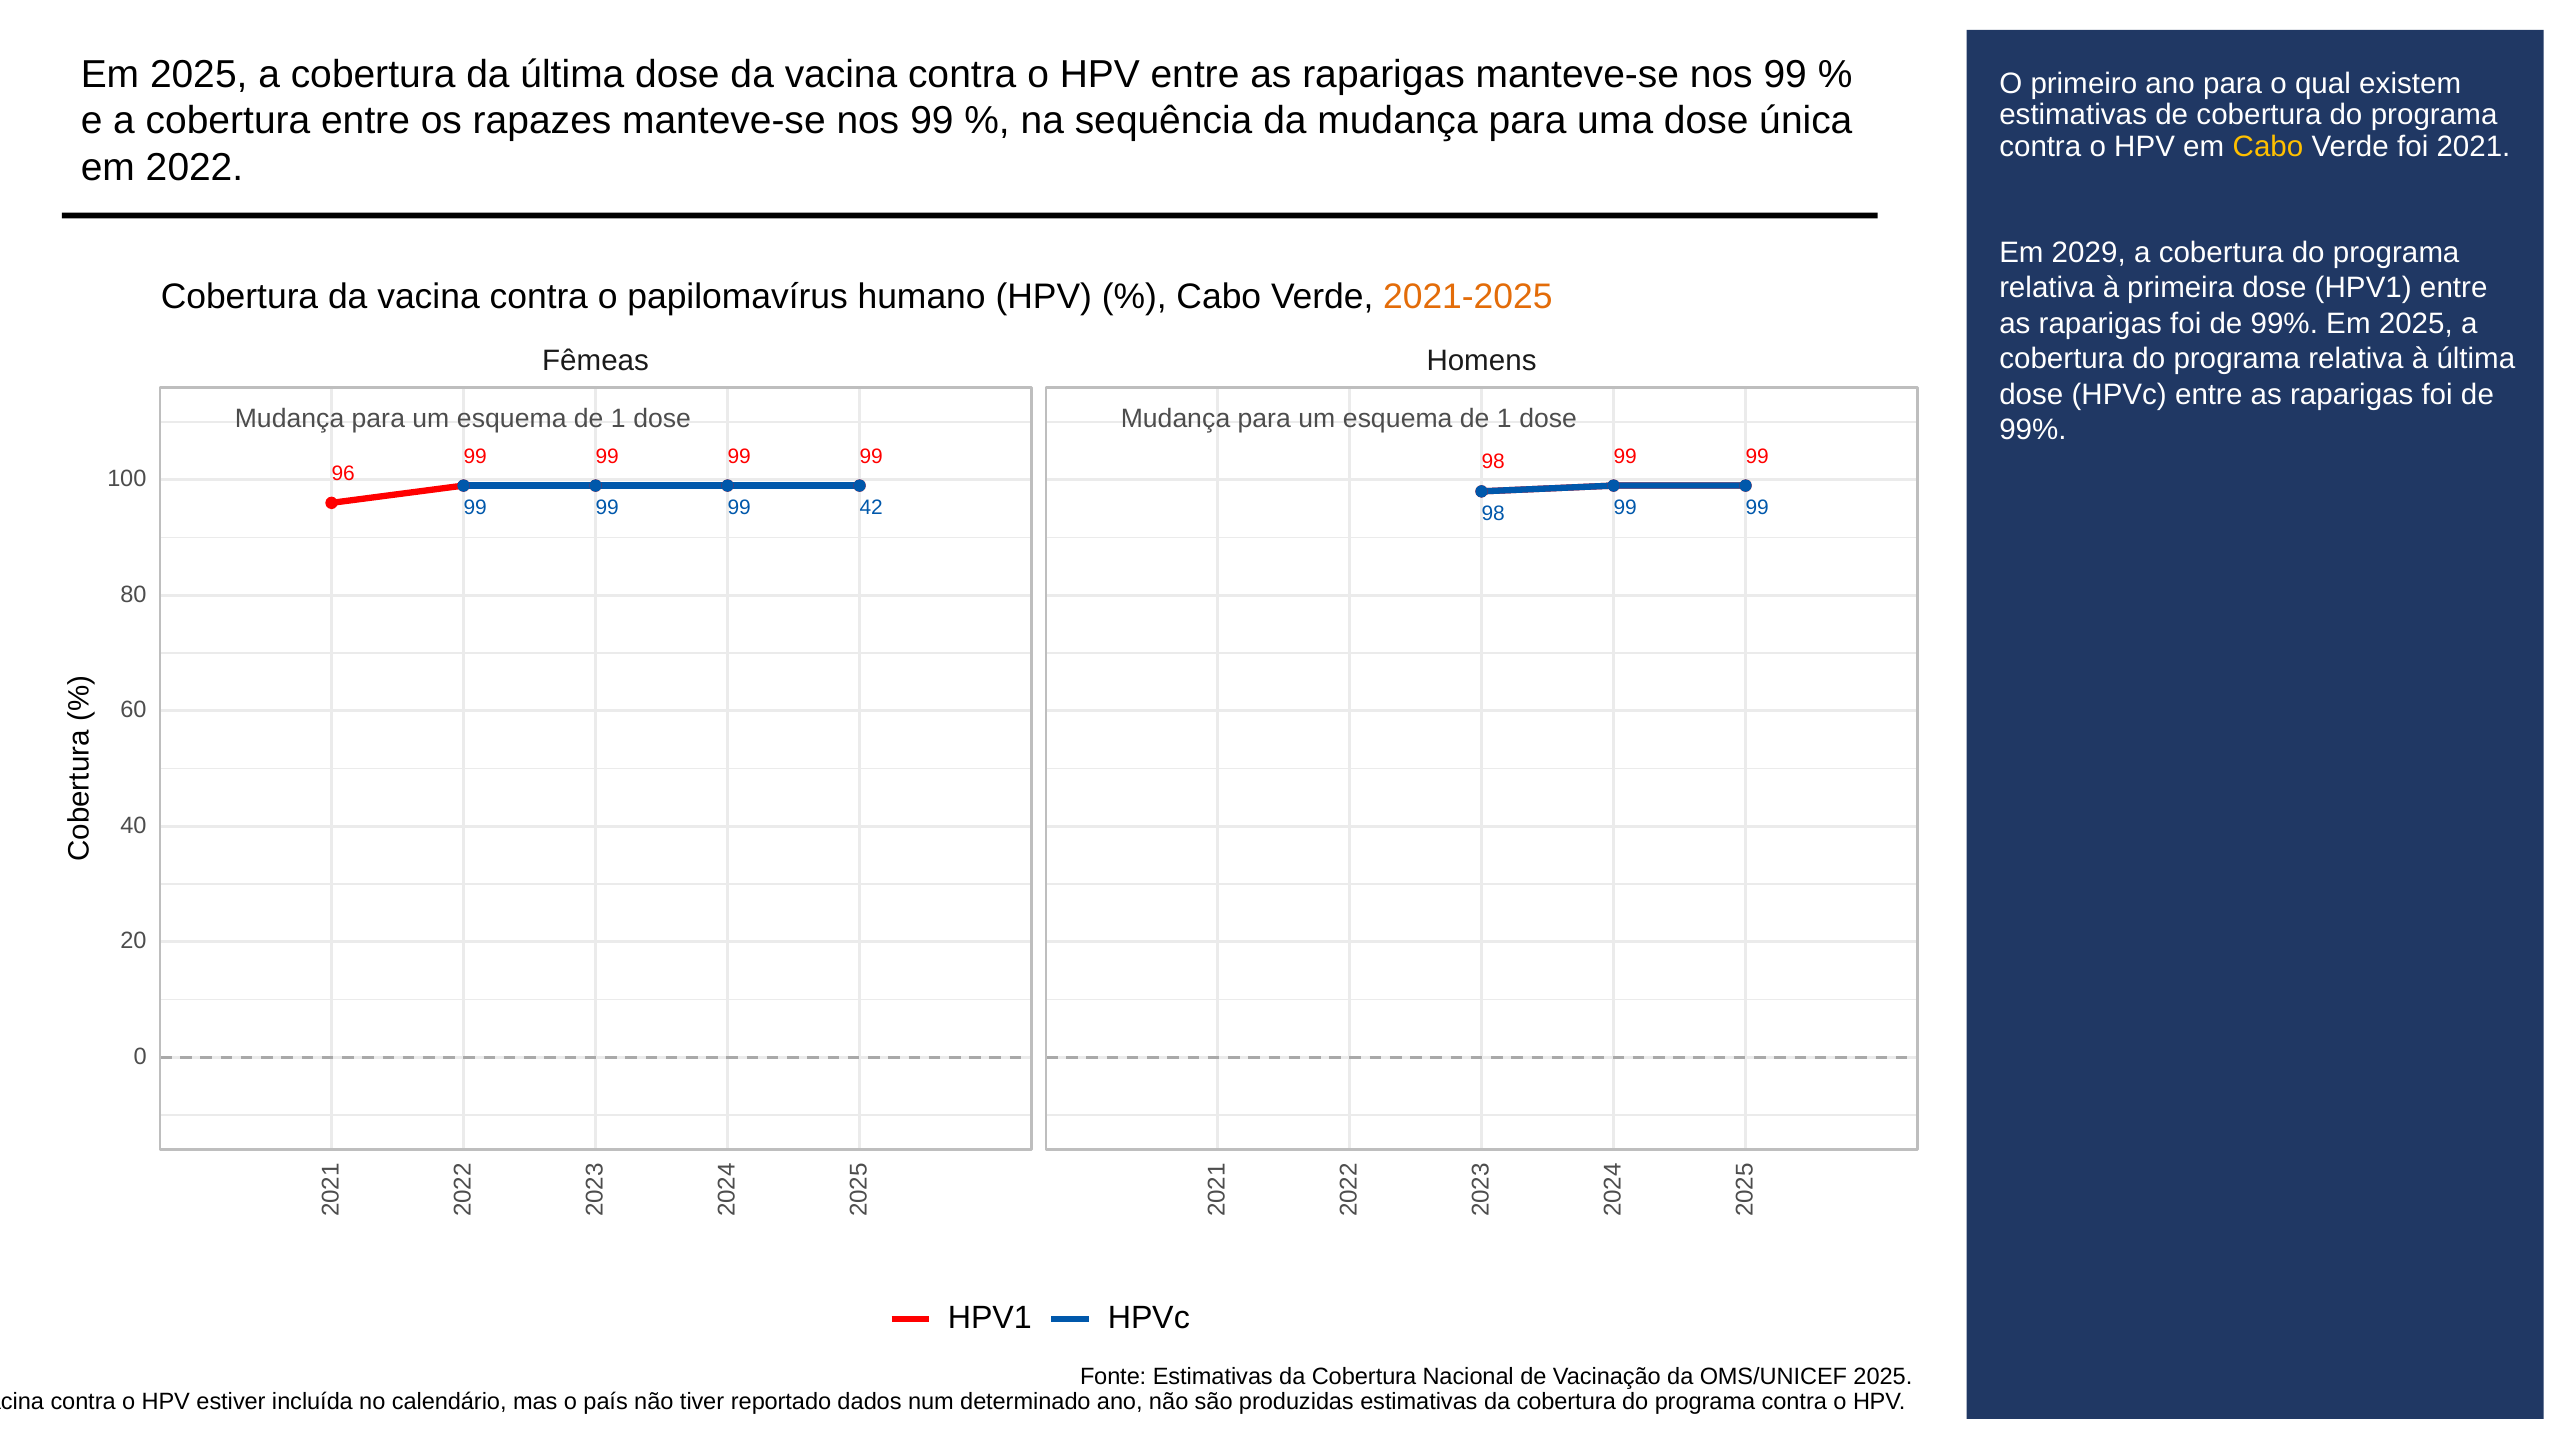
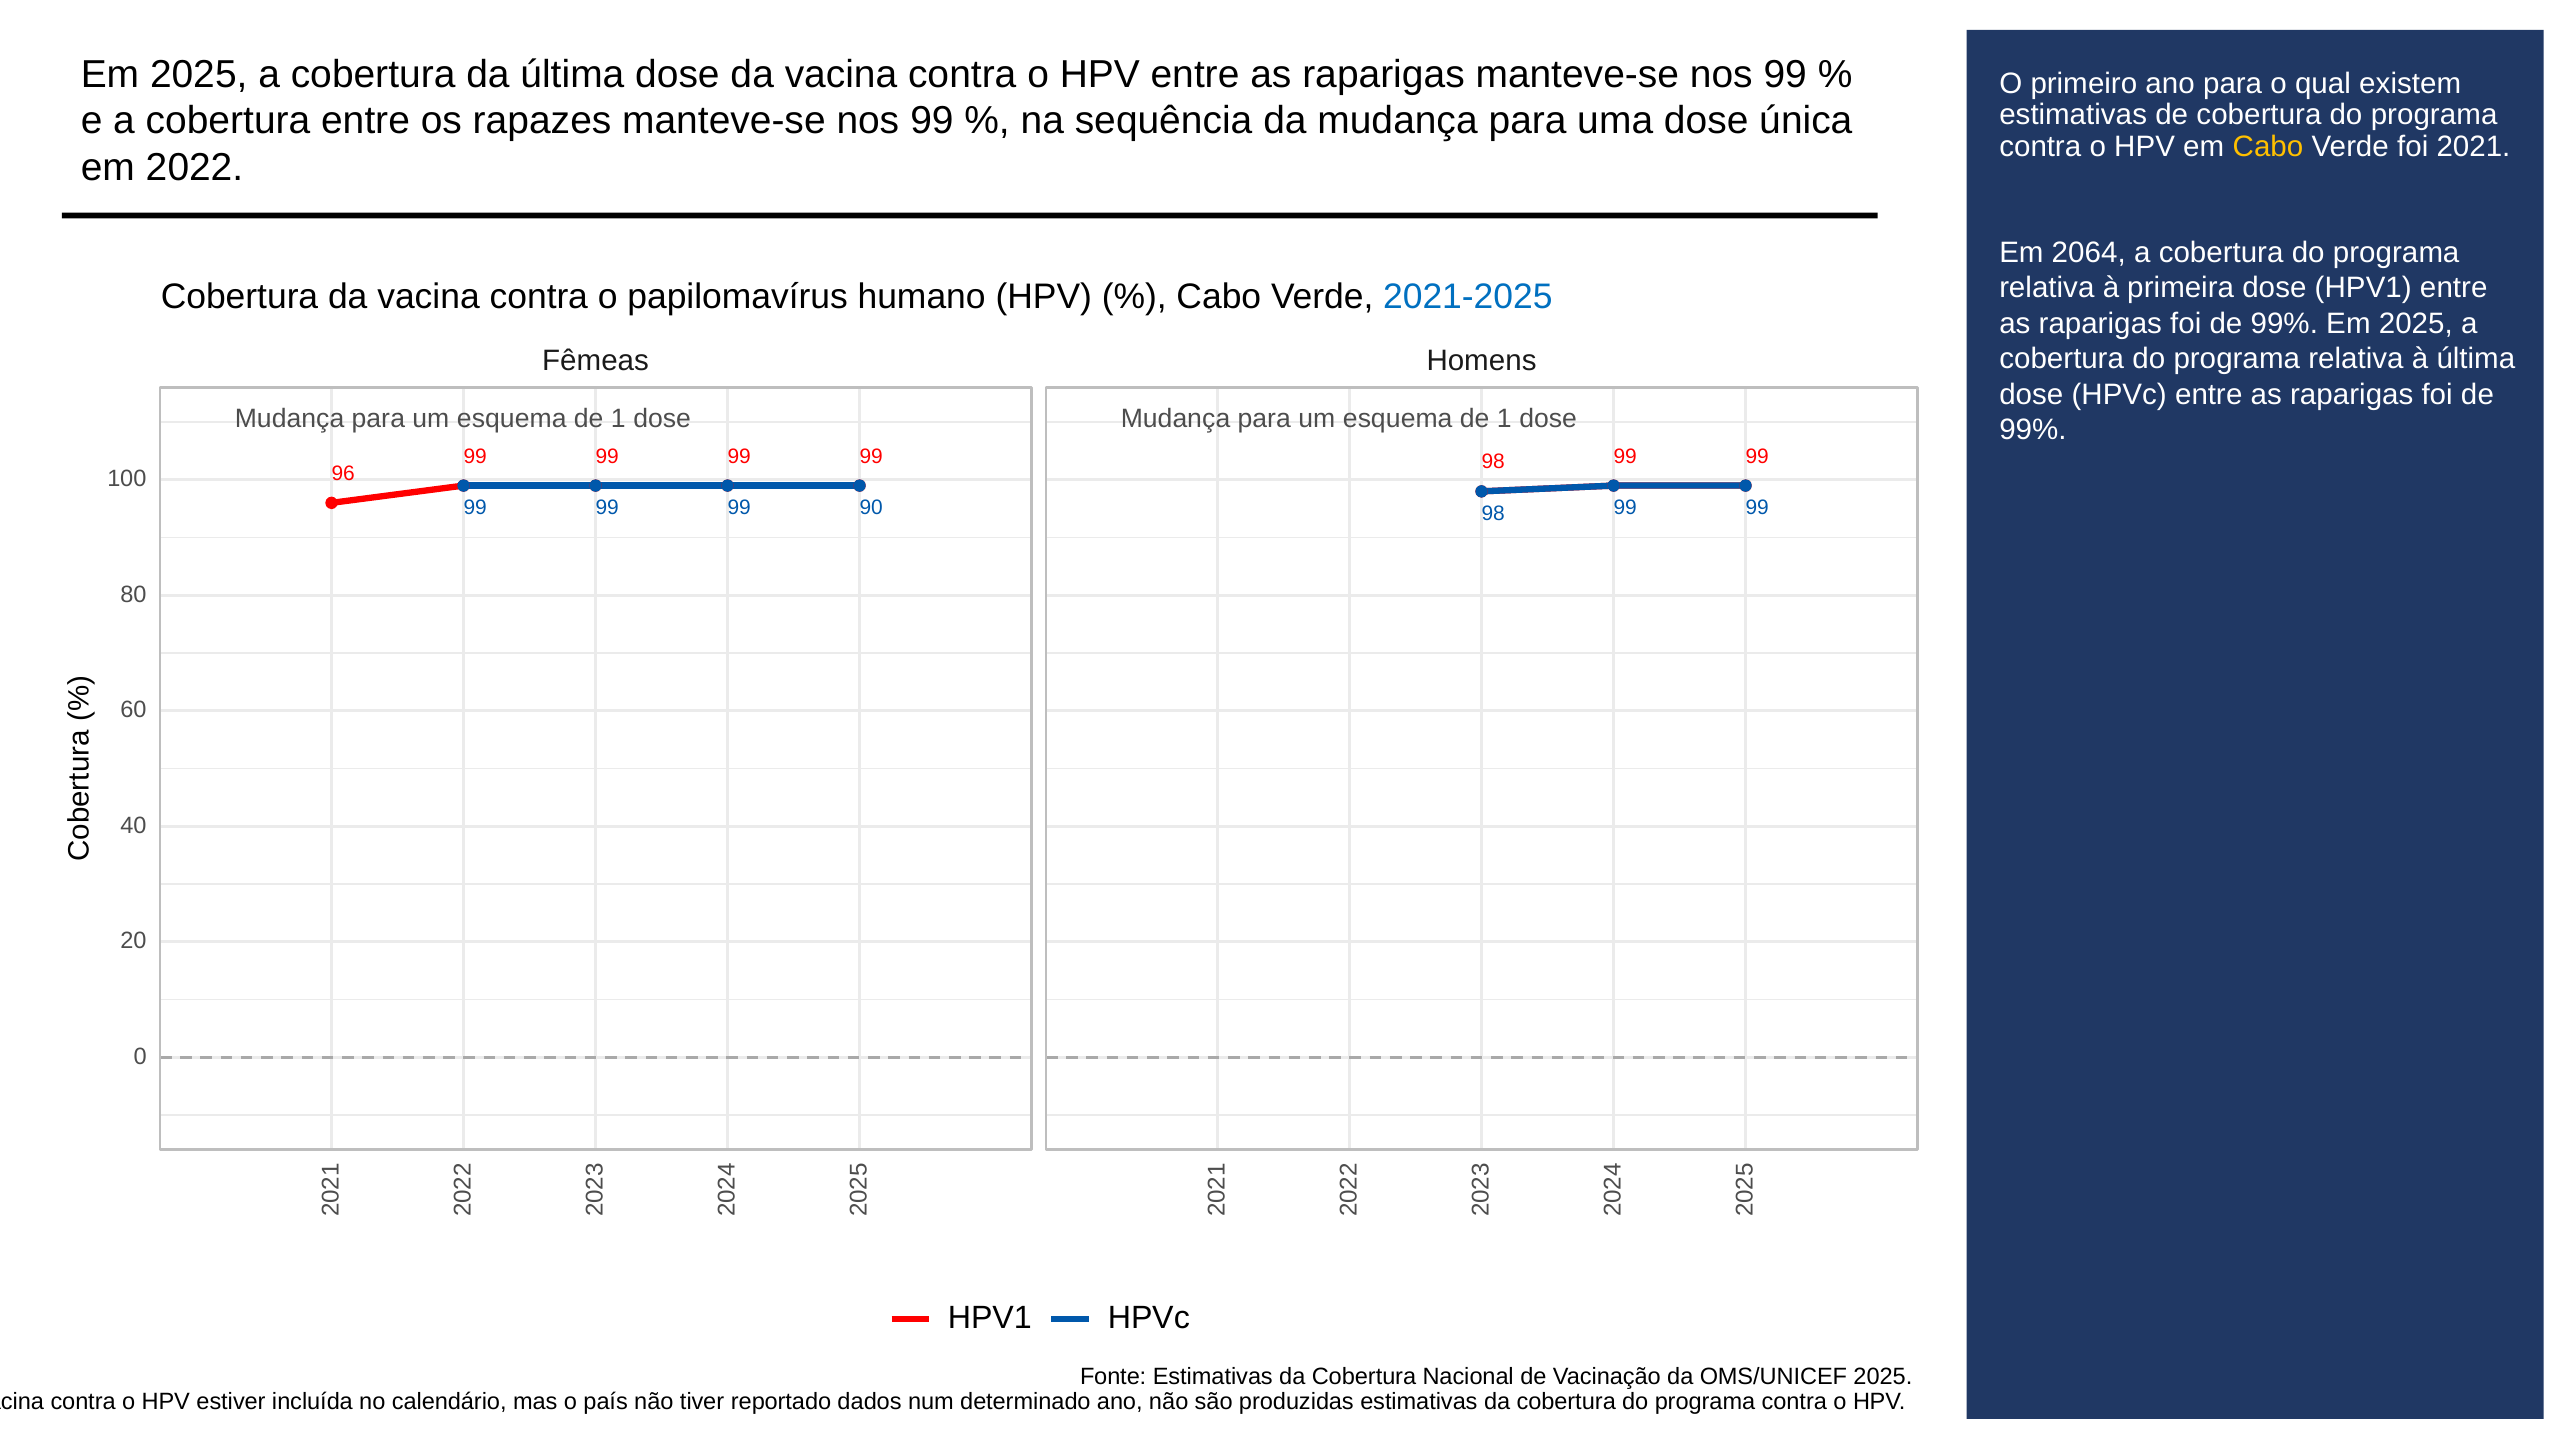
2029: 2029 -> 2064 (2089, 253)
2021-2025 colour: orange -> blue (1468, 297)
42: 42 -> 90 (871, 507)
